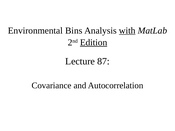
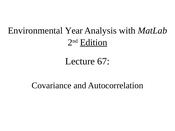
Bins: Bins -> Year (74, 31)
with underline: present -> none (127, 31)
87: 87 -> 67 (103, 61)
